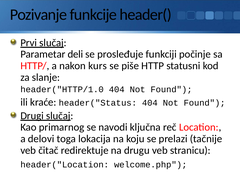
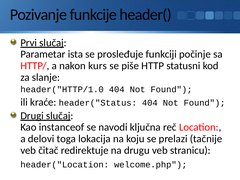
deli: deli -> ista (75, 54)
primarnog: primarnog -> instanceof (62, 127)
